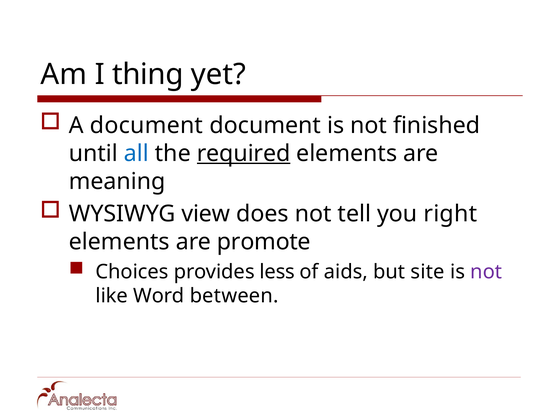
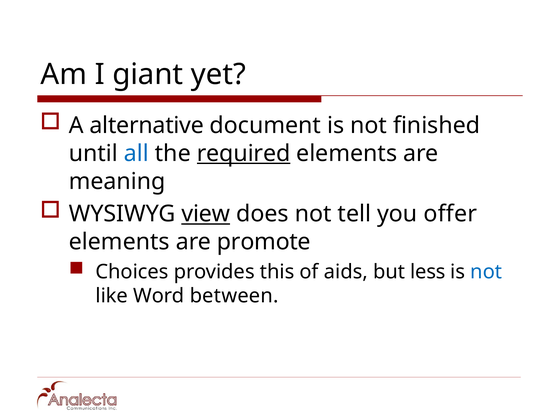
thing: thing -> giant (148, 74)
A document: document -> alternative (147, 125)
view underline: none -> present (206, 214)
right: right -> offer (450, 214)
less: less -> this (277, 271)
site: site -> less (428, 271)
not colour: purple -> blue (486, 271)
